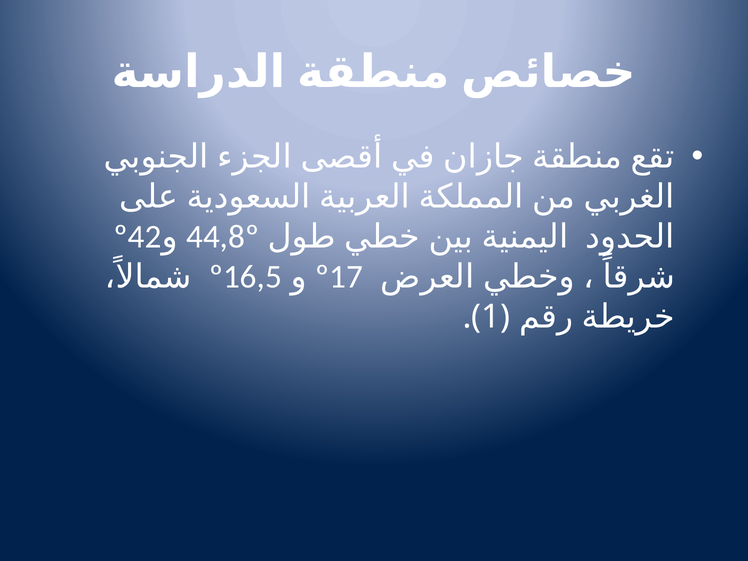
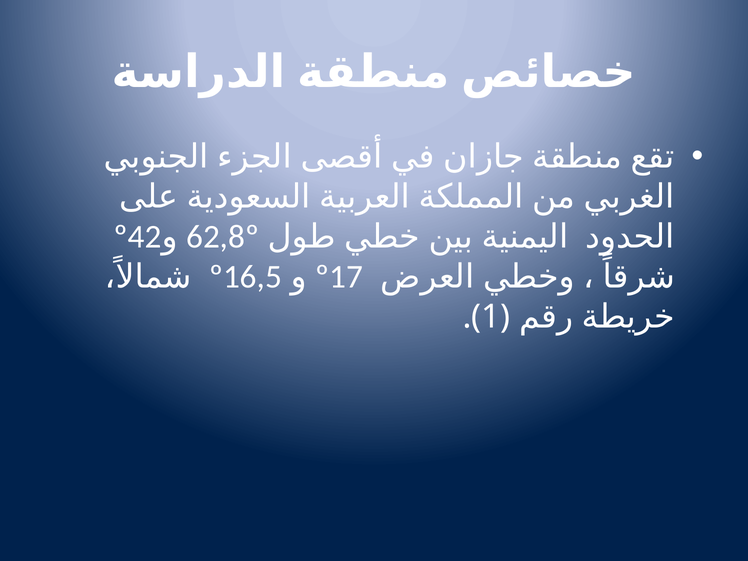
44,8º: 44,8º -> 62,8º (223, 237)
